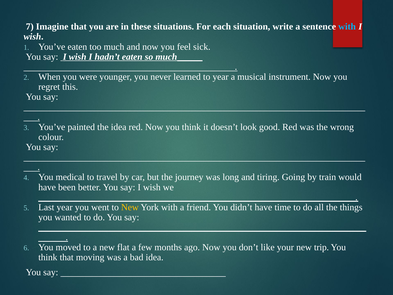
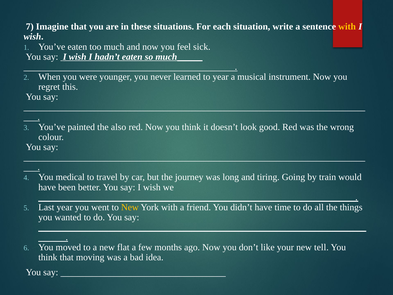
with colour: light blue -> yellow (347, 27)
the idea: idea -> also (119, 127)
trip: trip -> tell (321, 247)
